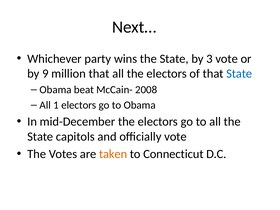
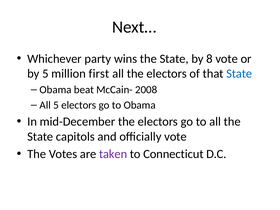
3: 3 -> 8 (209, 59)
by 9: 9 -> 5 (45, 74)
million that: that -> first (99, 74)
All 1: 1 -> 5 (56, 105)
taken colour: orange -> purple (113, 154)
